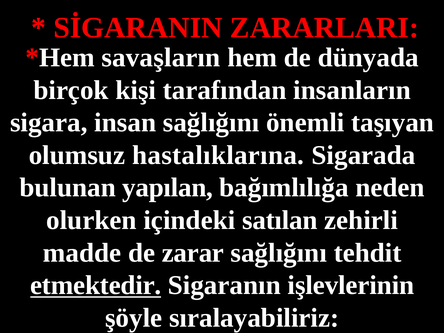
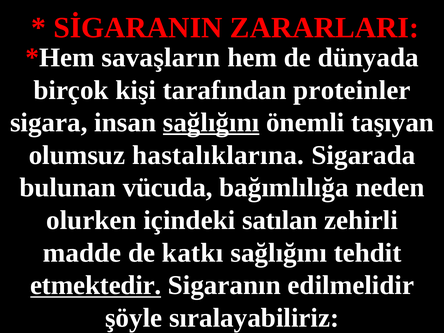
insanların: insanların -> proteinler (352, 90)
sağlığını underline: none -> present (211, 123)
yapılan: yapılan -> vücuda (168, 188)
zarar: zarar -> katkı (193, 253)
işlevlerinin: işlevlerinin -> edilmelidir (351, 285)
